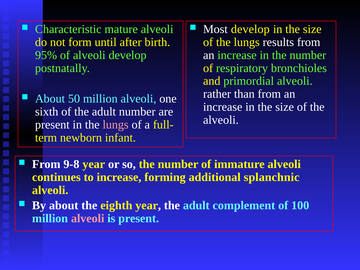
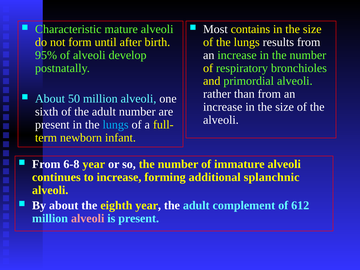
Most develop: develop -> contains (250, 29)
lungs colour: pink -> light blue (116, 125)
9-8: 9-8 -> 6-8 (71, 164)
100: 100 -> 612 (300, 205)
